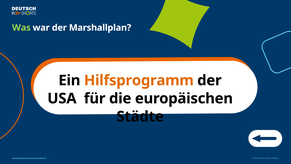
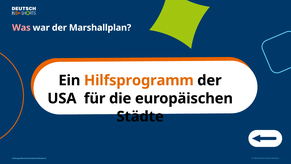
Was colour: light green -> pink (21, 28)
